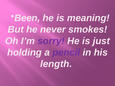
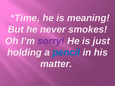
Been: Been -> Time (27, 18)
pencil colour: purple -> blue (66, 53)
length: length -> matter (56, 64)
